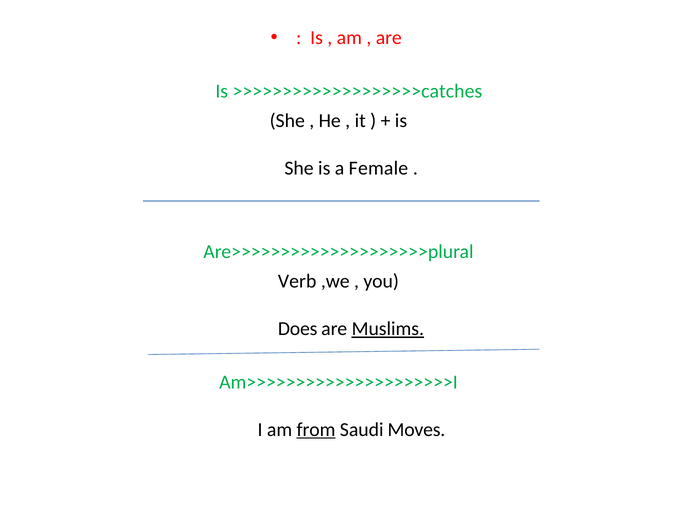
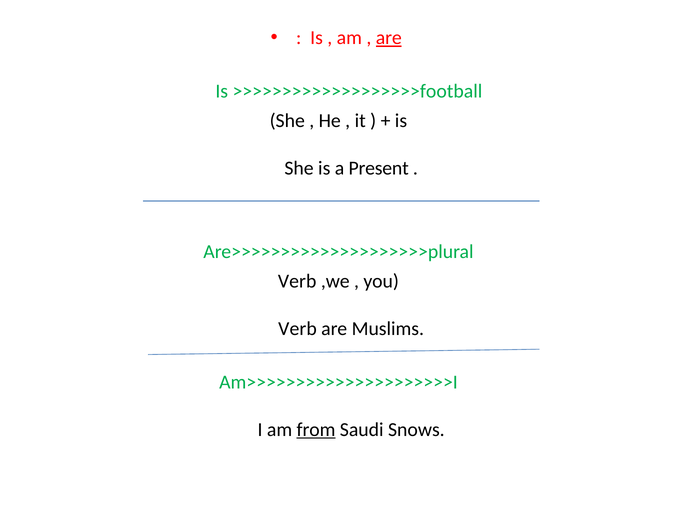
are underline: none -> present (389, 38)
>>>>>>>>>>>>>>>>>>>catches: >>>>>>>>>>>>>>>>>>>catches -> >>>>>>>>>>>>>>>>>>>football (357, 91)
Female: Female -> Present (379, 168)
Does: Does -> Verb (297, 329)
Muslims underline: present -> none (388, 329)
Moves: Moves -> Snows (416, 429)
